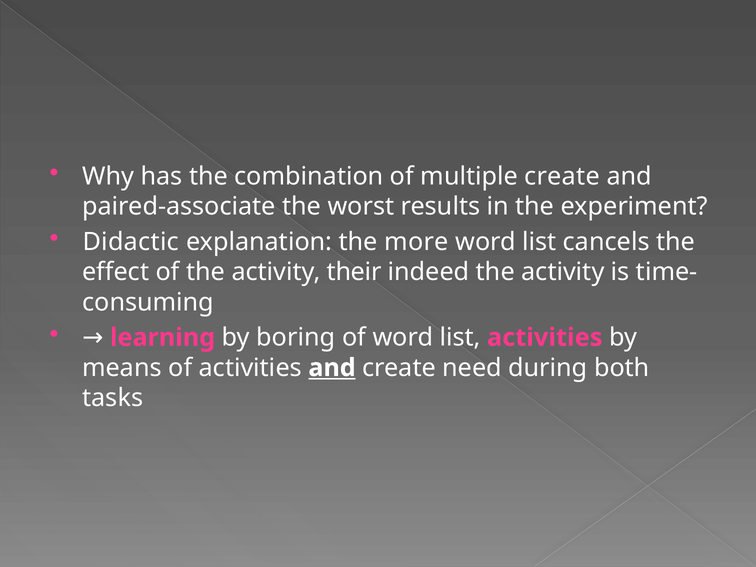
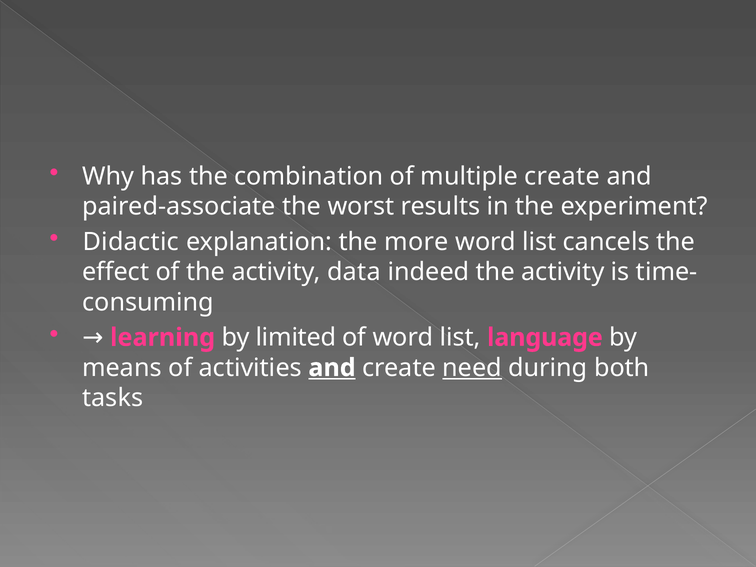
their: their -> data (354, 272)
boring: boring -> limited (296, 338)
list activities: activities -> language (545, 338)
need underline: none -> present (472, 368)
